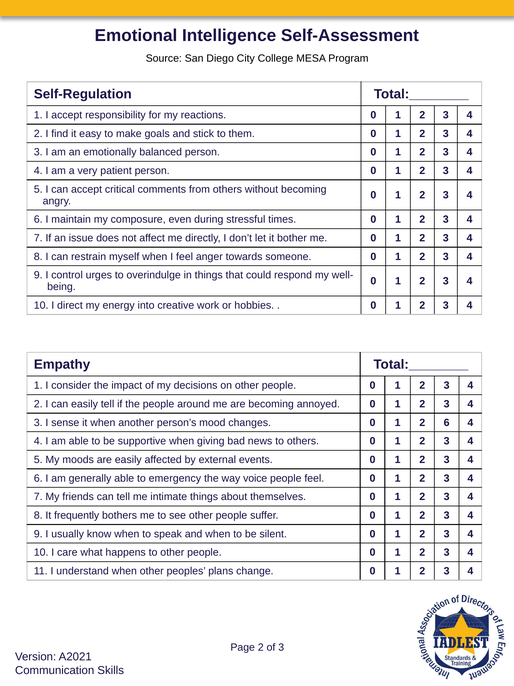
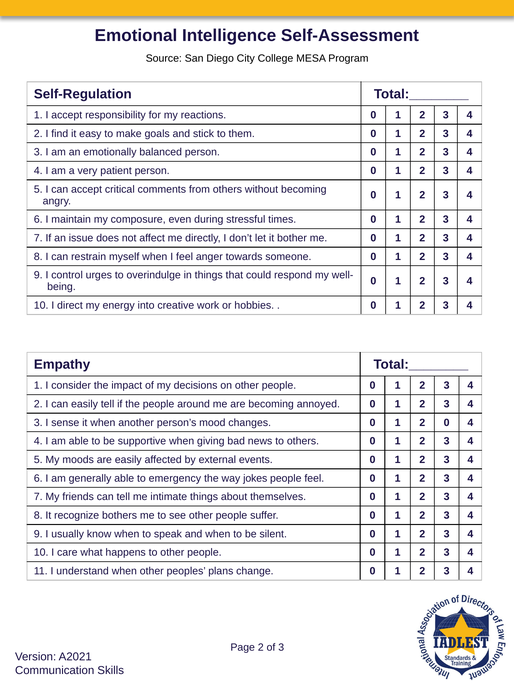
2 6: 6 -> 0 (447, 422)
voice: voice -> jokes (255, 478)
frequently: frequently -> recognize (77, 515)
